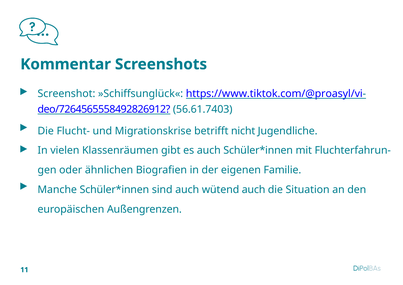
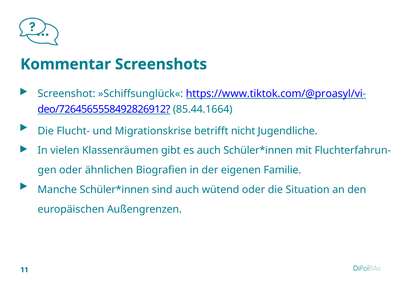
56.61.7403: 56.61.7403 -> 85.44.1664 (203, 109)
wütend auch: auch -> oder (254, 190)
